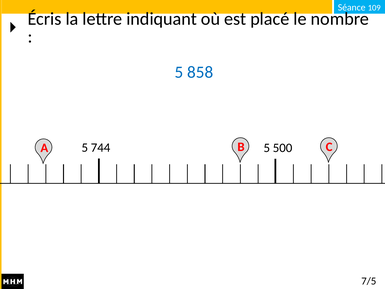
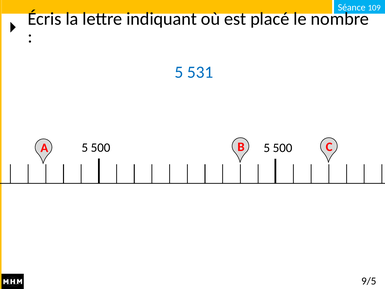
858: 858 -> 531 (200, 72)
744: 744 -> 500 (101, 147)
7/5: 7/5 -> 9/5 (369, 281)
